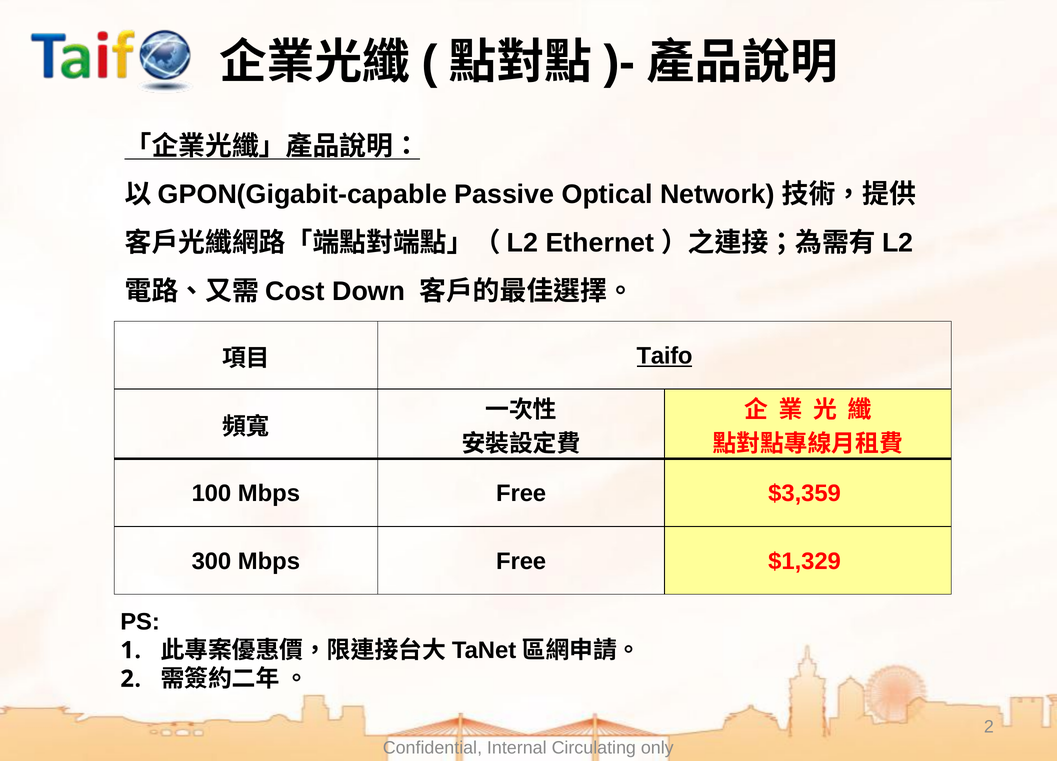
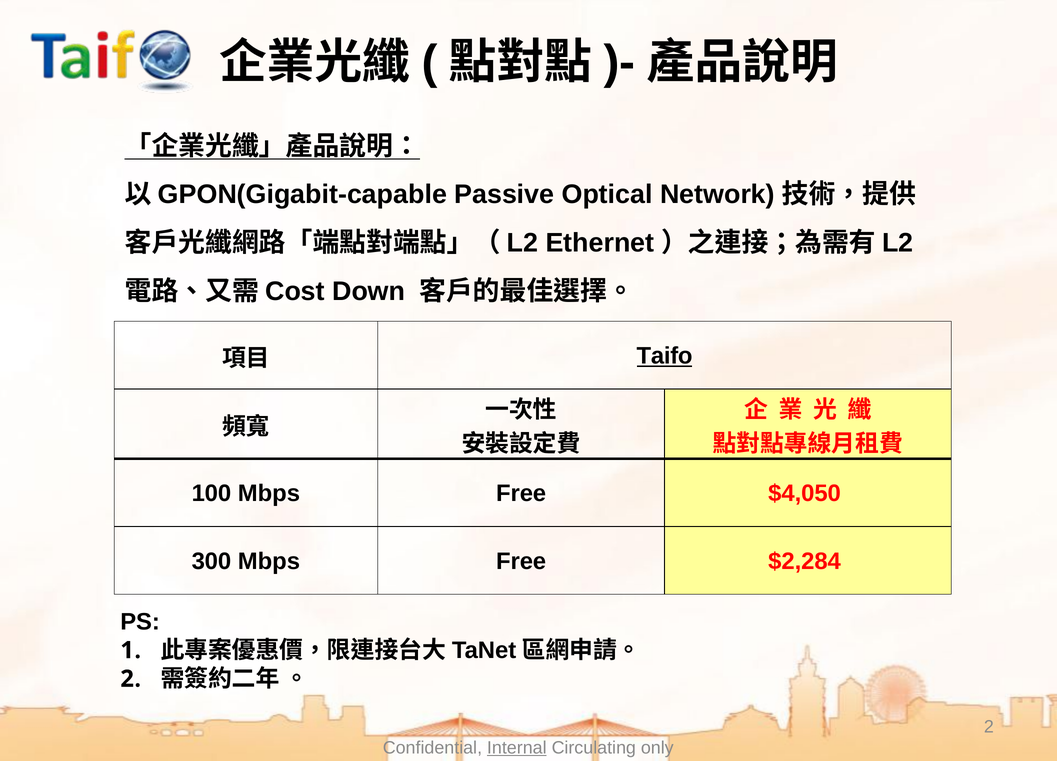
$3,359: $3,359 -> $4,050 (805, 494)
$1,329: $1,329 -> $2,284 (805, 561)
Internal underline: none -> present (517, 748)
